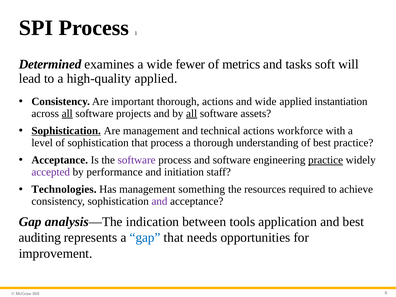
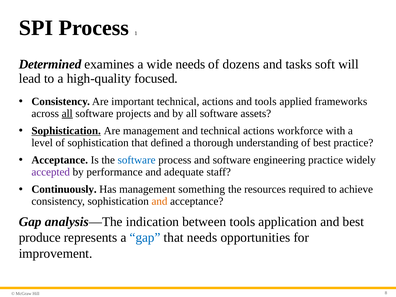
wide fewer: fewer -> needs (190, 64)
metrics: metrics -> dozens (241, 64)
high-quality applied: applied -> focused (156, 79)
important thorough: thorough -> technical (178, 102)
and wide: wide -> tools (266, 102)
instantiation: instantiation -> frameworks (341, 102)
all underline: present -> none (192, 113)
that process: process -> defined (167, 143)
software colour: purple -> blue (137, 160)
practice underline: present -> none (326, 160)
initiation: initiation -> adequate (184, 172)
Technologies: Technologies -> Continuously (64, 189)
and colour: purple -> orange (159, 201)
auditing: auditing -> produce (40, 238)
